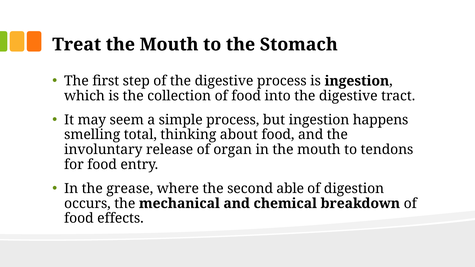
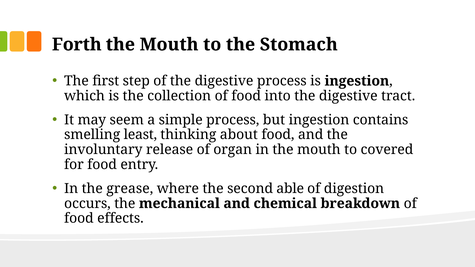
Treat: Treat -> Forth (77, 45)
happens: happens -> contains (381, 120)
total: total -> least (140, 135)
tendons: tendons -> covered (387, 150)
